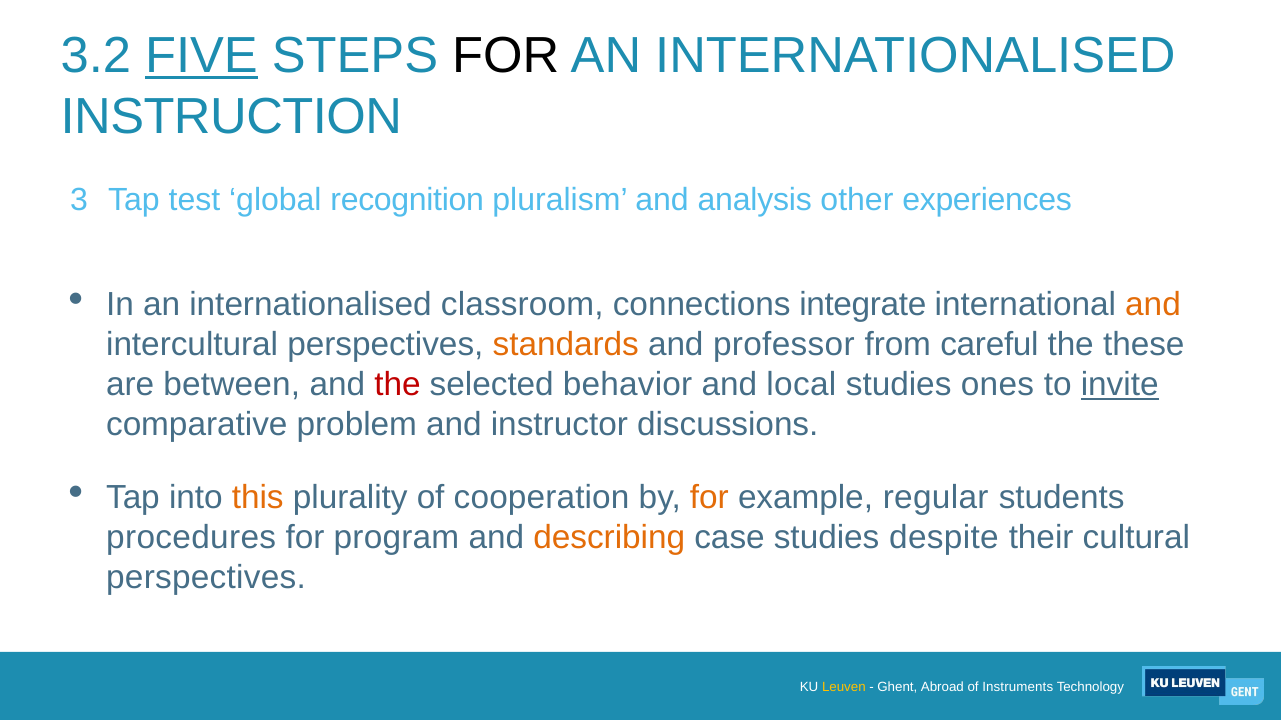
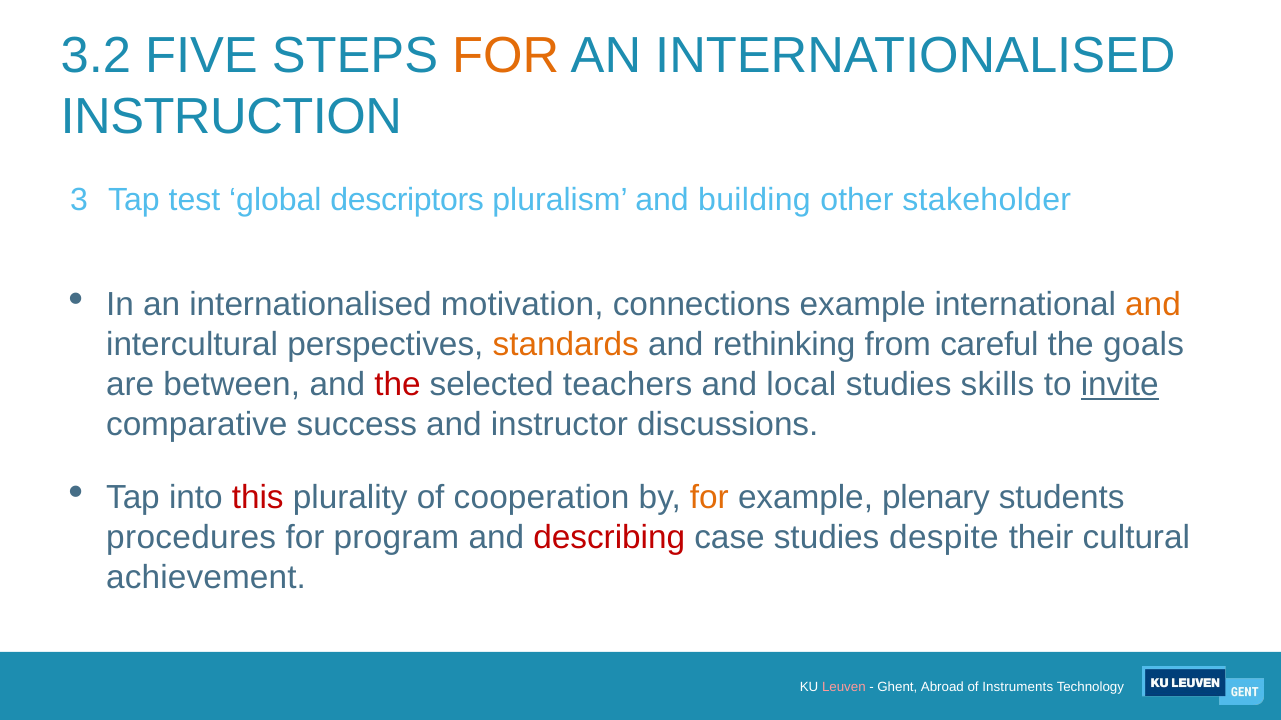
FIVE underline: present -> none (201, 56)
FOR colour: black -> orange (506, 56)
recognition: recognition -> descriptors (407, 200)
analysis: analysis -> building (754, 200)
experiences: experiences -> stakeholder (987, 200)
classroom: classroom -> motivation (522, 305)
connections integrate: integrate -> example (863, 305)
professor: professor -> rethinking (784, 345)
these: these -> goals (1144, 345)
behavior: behavior -> teachers (628, 385)
ones: ones -> skills (997, 385)
problem: problem -> success (357, 425)
this colour: orange -> red (258, 498)
regular: regular -> plenary (936, 498)
describing colour: orange -> red (609, 538)
perspectives: perspectives -> achievement (206, 578)
Leuven colour: yellow -> pink (844, 687)
